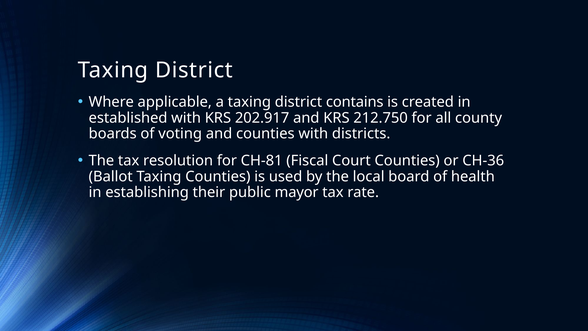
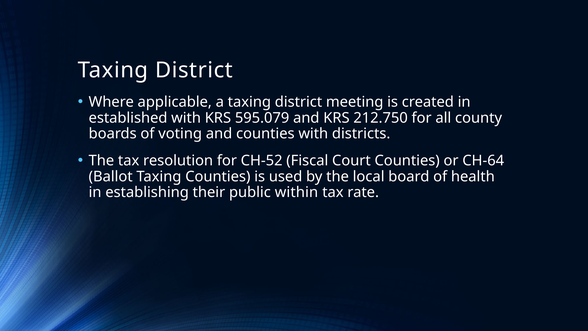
contains: contains -> meeting (355, 102)
202.917: 202.917 -> 595.079 (262, 118)
CH-81: CH-81 -> CH-52 (262, 161)
CH-36: CH-36 -> CH-64 (483, 161)
mayor: mayor -> within (296, 192)
